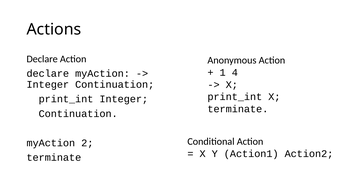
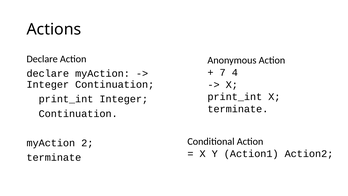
1: 1 -> 7 (223, 72)
